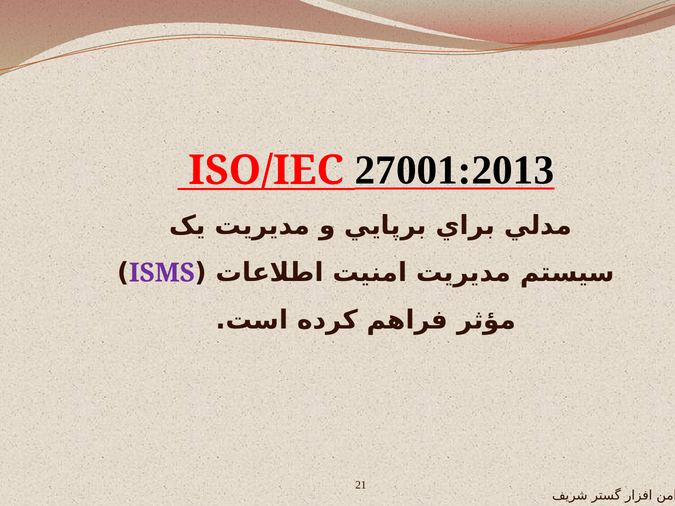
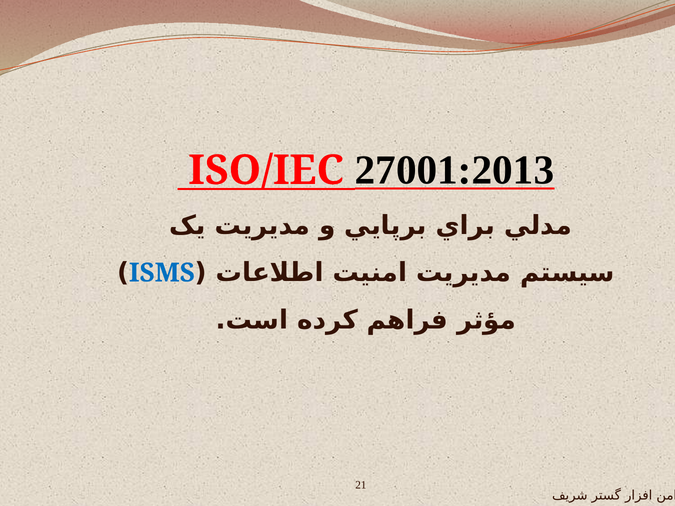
ISMS colour: purple -> blue (162, 273)
